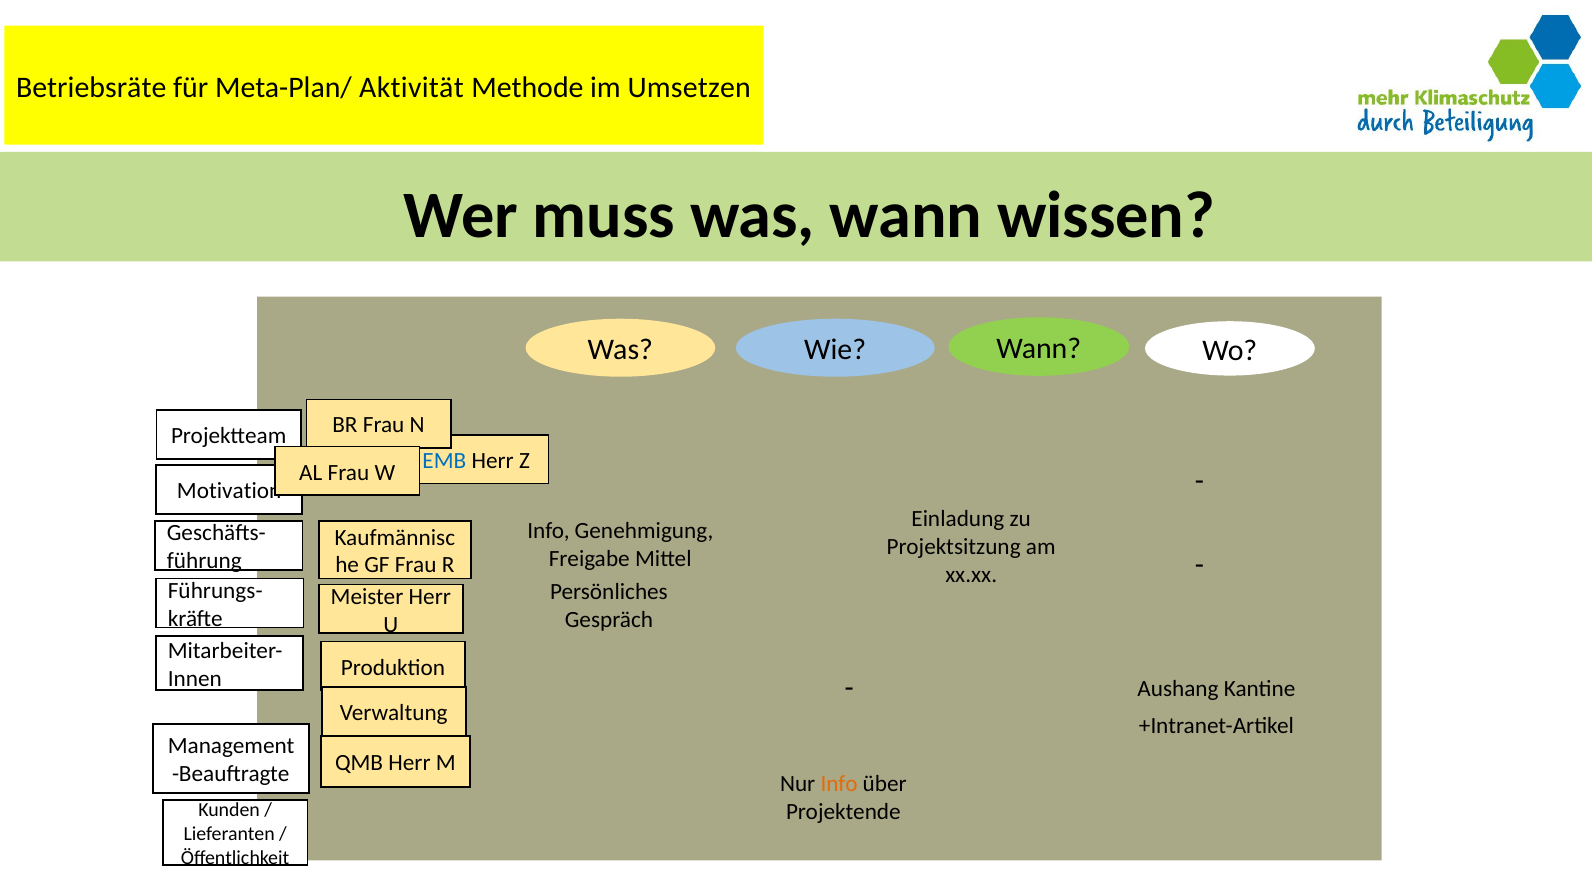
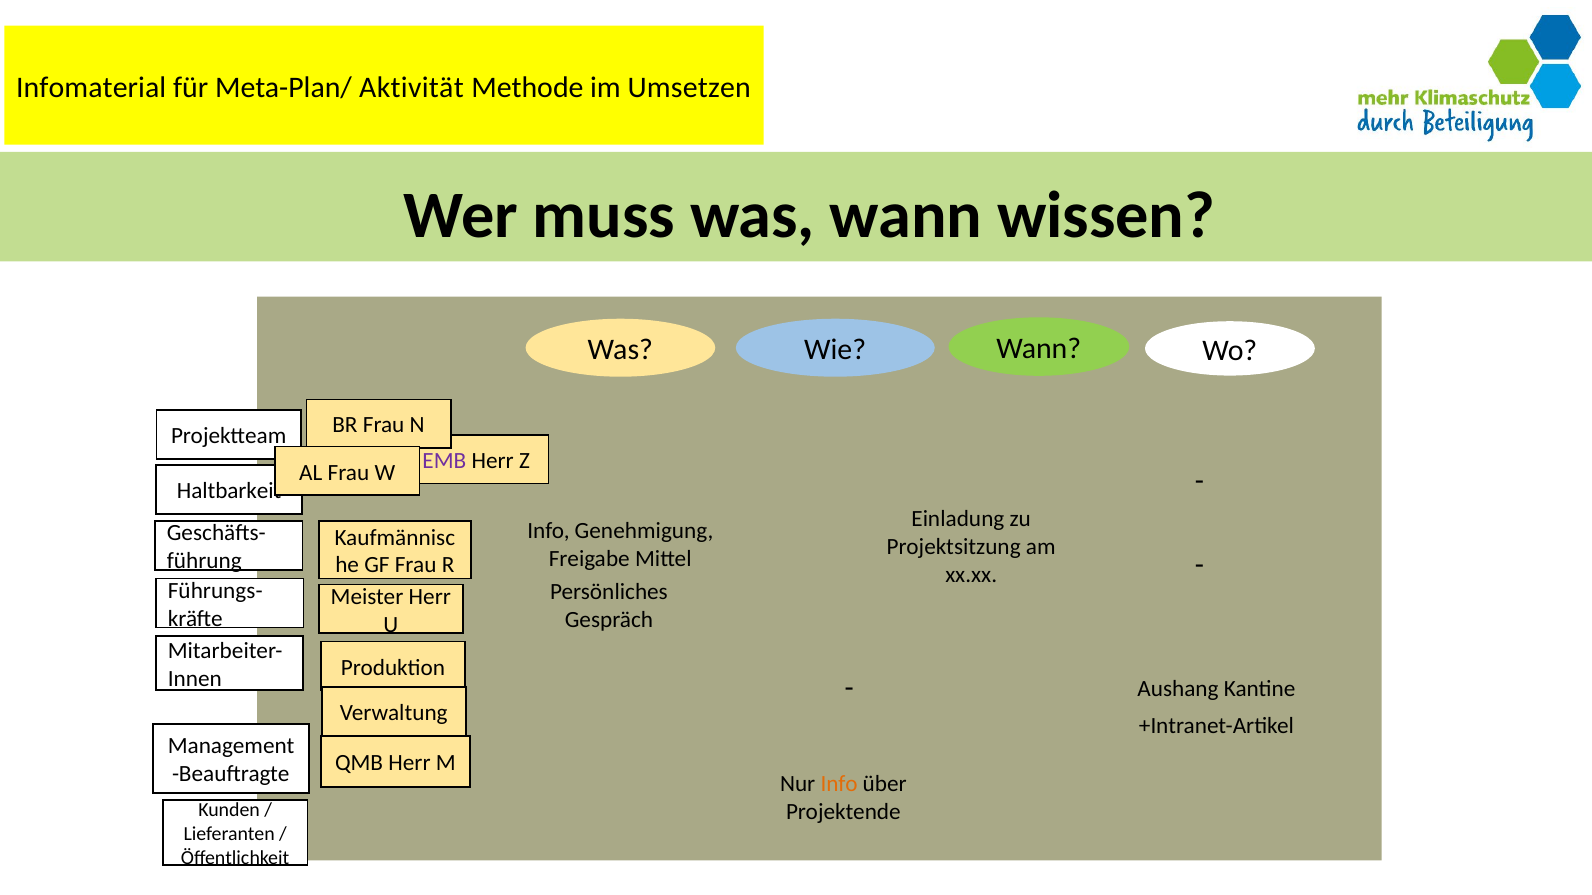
Betriebsräte: Betriebsräte -> Infomaterial (91, 87)
EMB colour: blue -> purple (444, 461)
Motivation: Motivation -> Haltbarkeit (229, 491)
